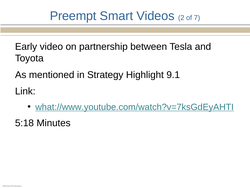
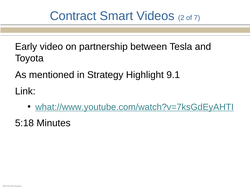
Preempt: Preempt -> Contract (73, 16)
